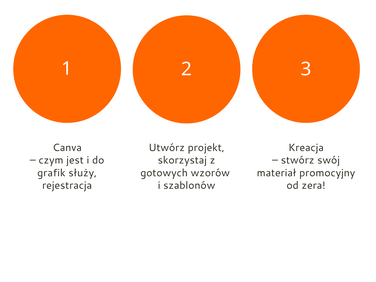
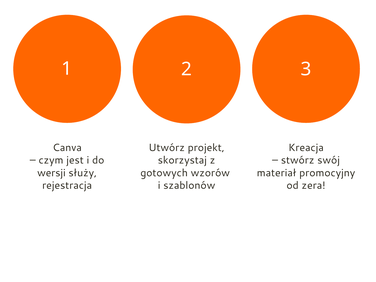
grafik: grafik -> wersji (51, 173)
